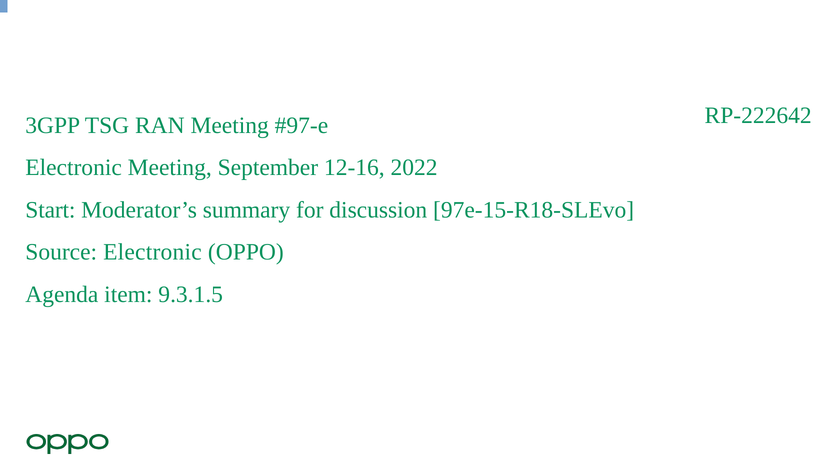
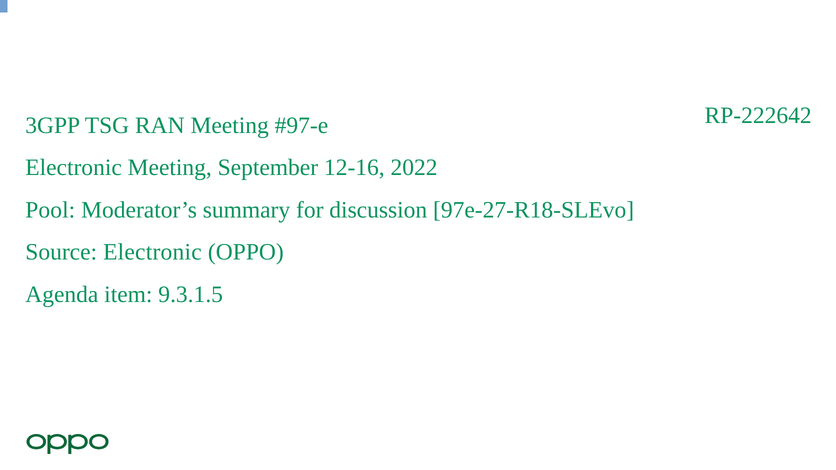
Start: Start -> Pool (50, 210)
97e-15-R18-SLEvo: 97e-15-R18-SLEvo -> 97e-27-R18-SLEvo (534, 210)
